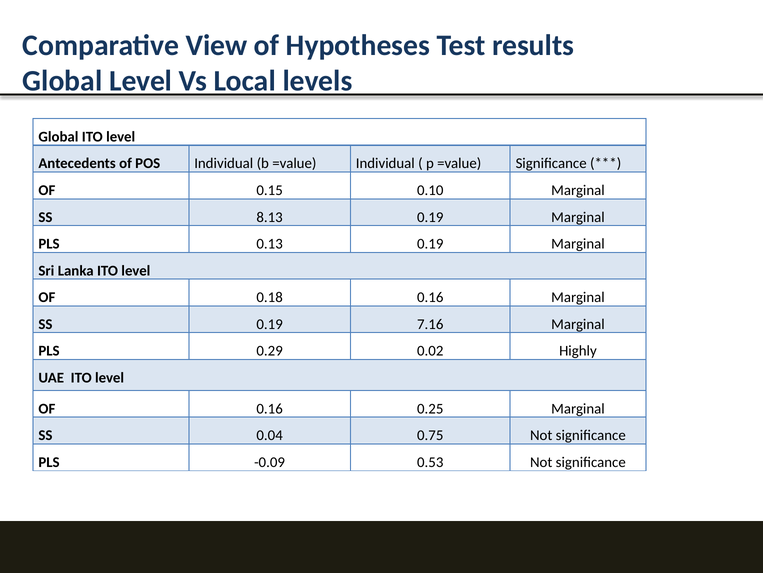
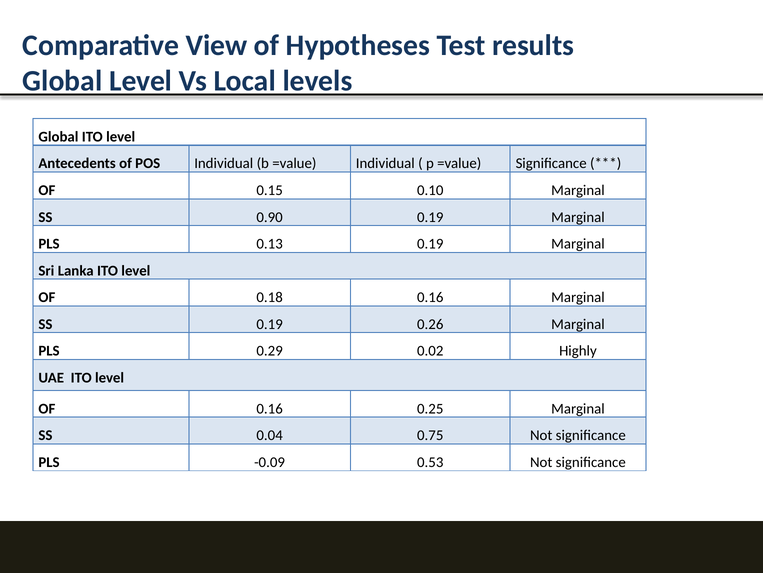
8.13: 8.13 -> 0.90 (270, 217)
7.16: 7.16 -> 0.26 (430, 324)
